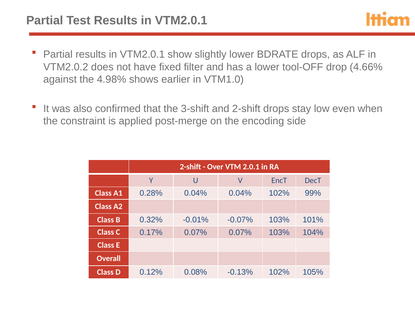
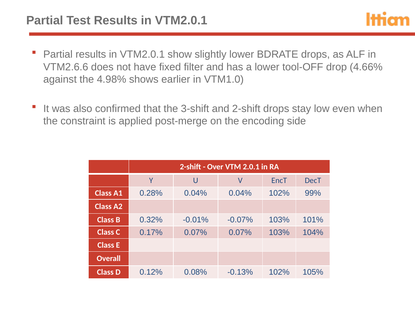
VTM2.0.2: VTM2.0.2 -> VTM2.6.6 (66, 67)
